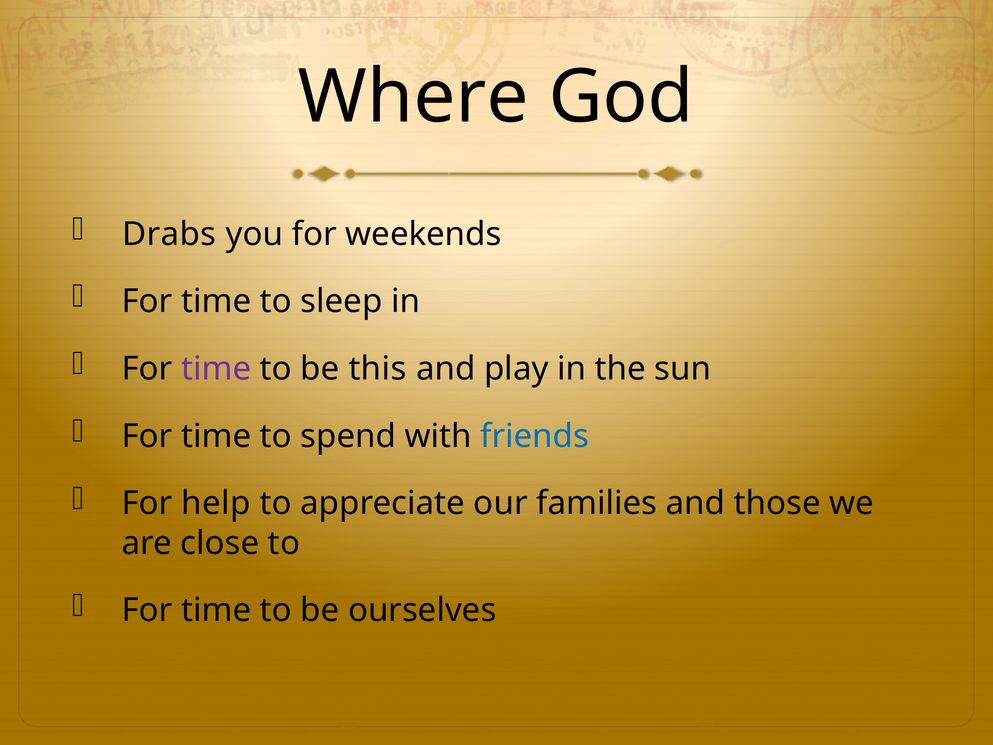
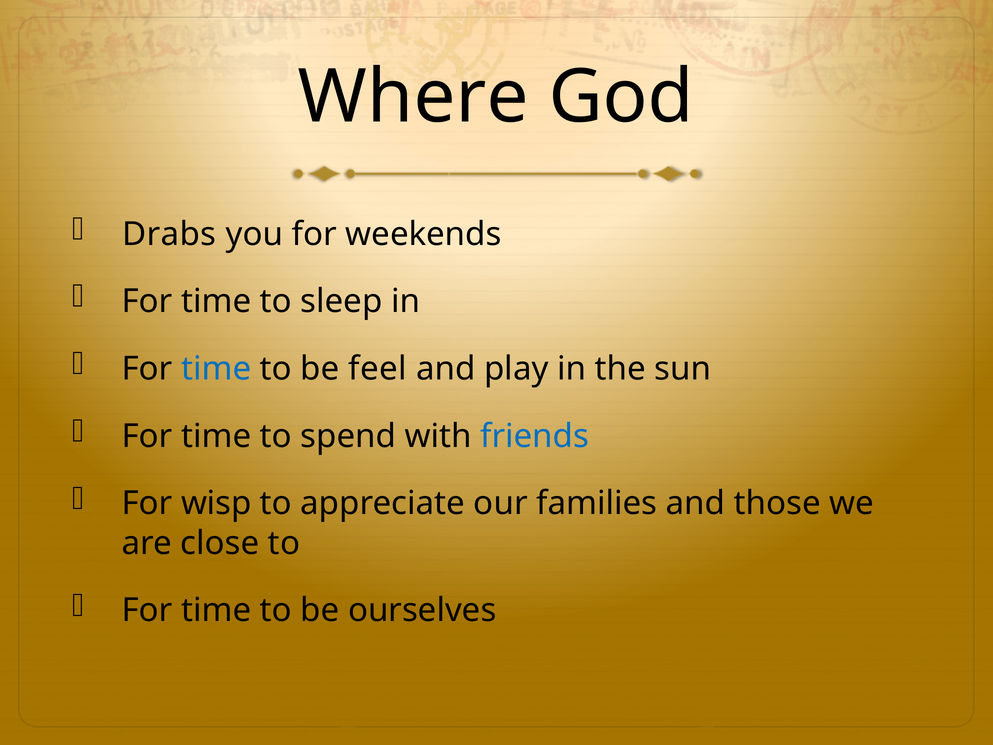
time colour: purple -> blue (216, 369)
this: this -> feel (378, 369)
help: help -> wisp (216, 503)
